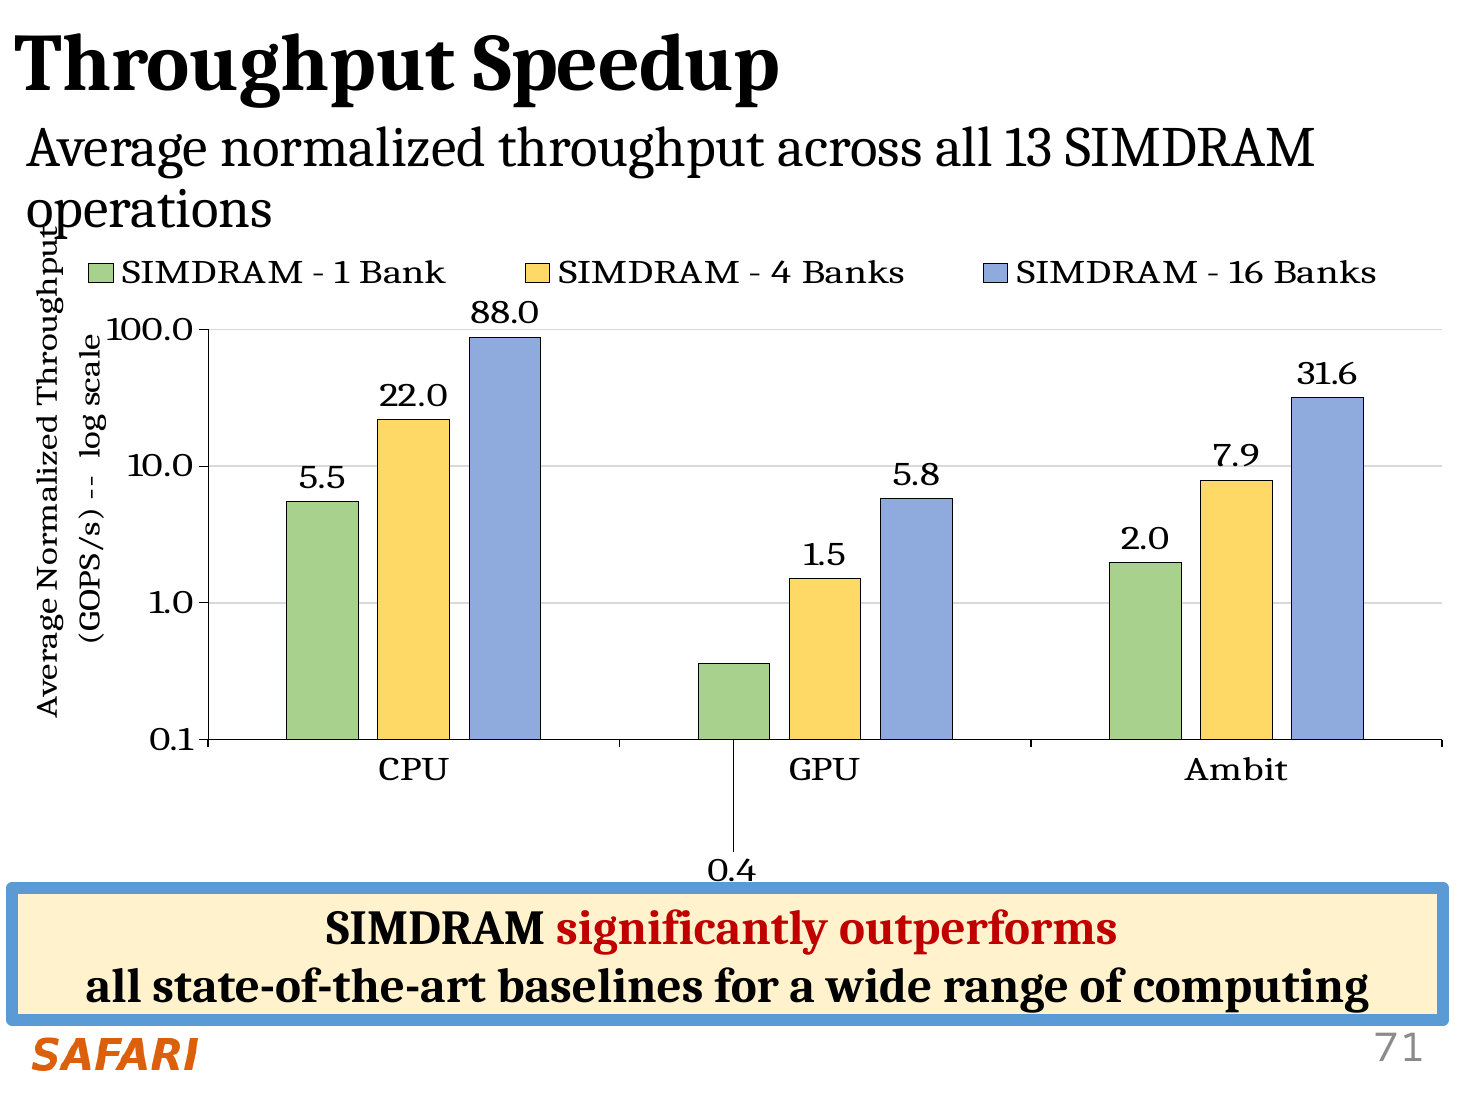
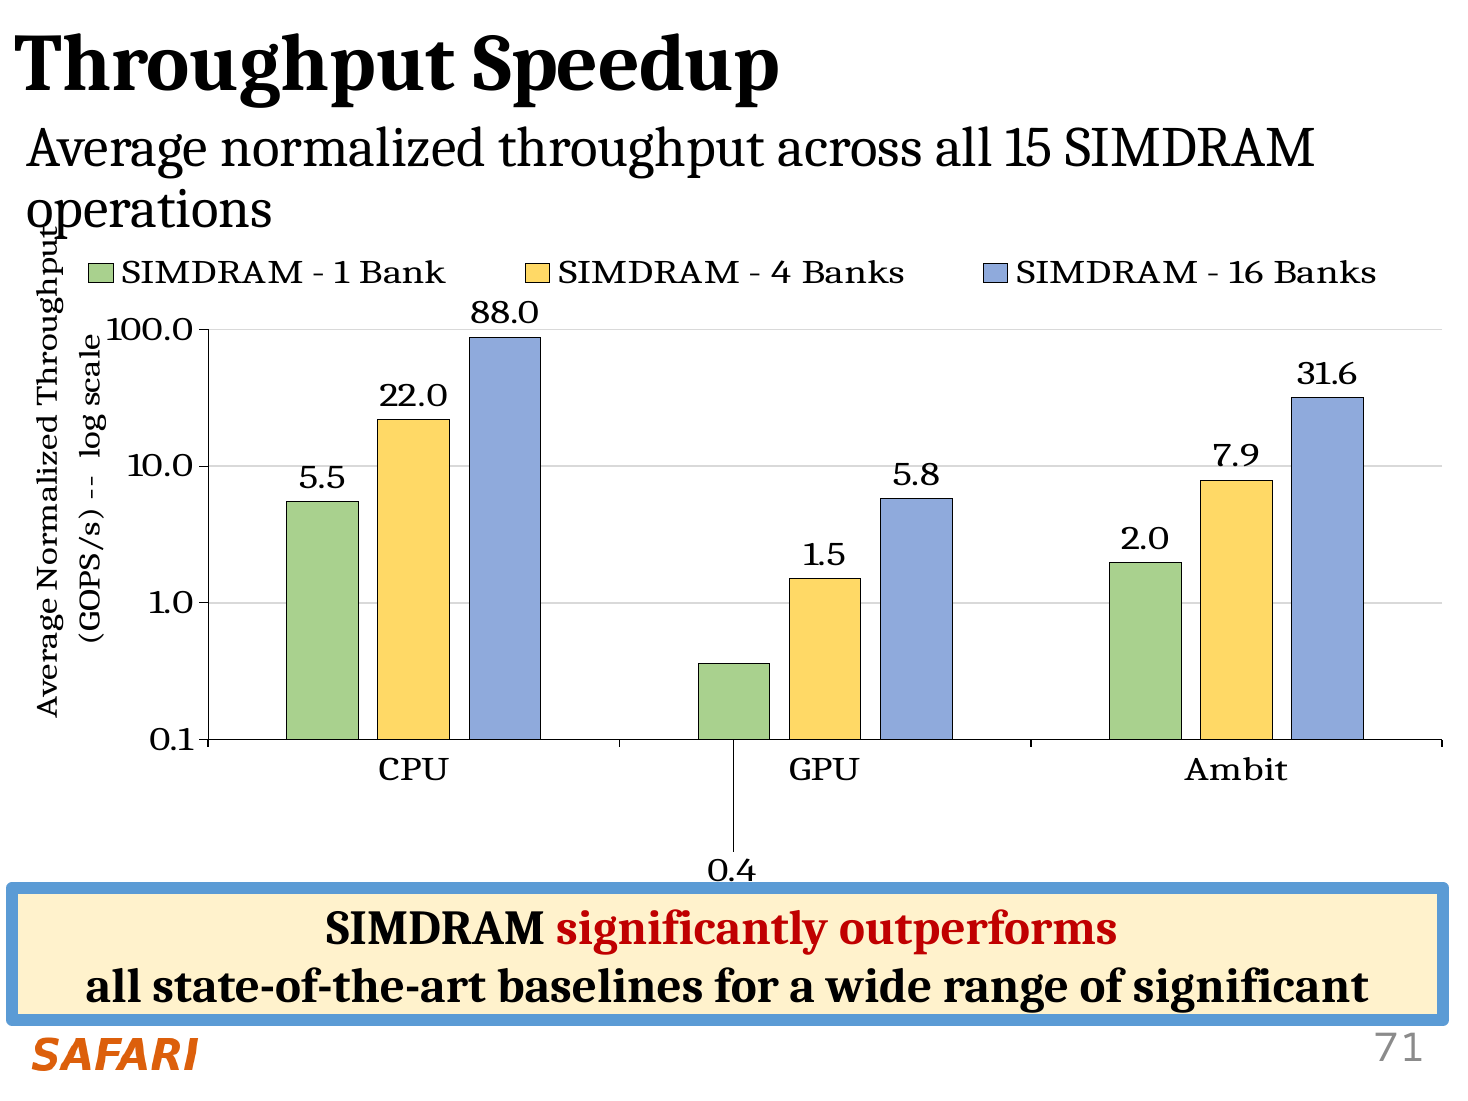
13: 13 -> 15 (1029, 147)
computing: computing -> significant (1251, 987)
